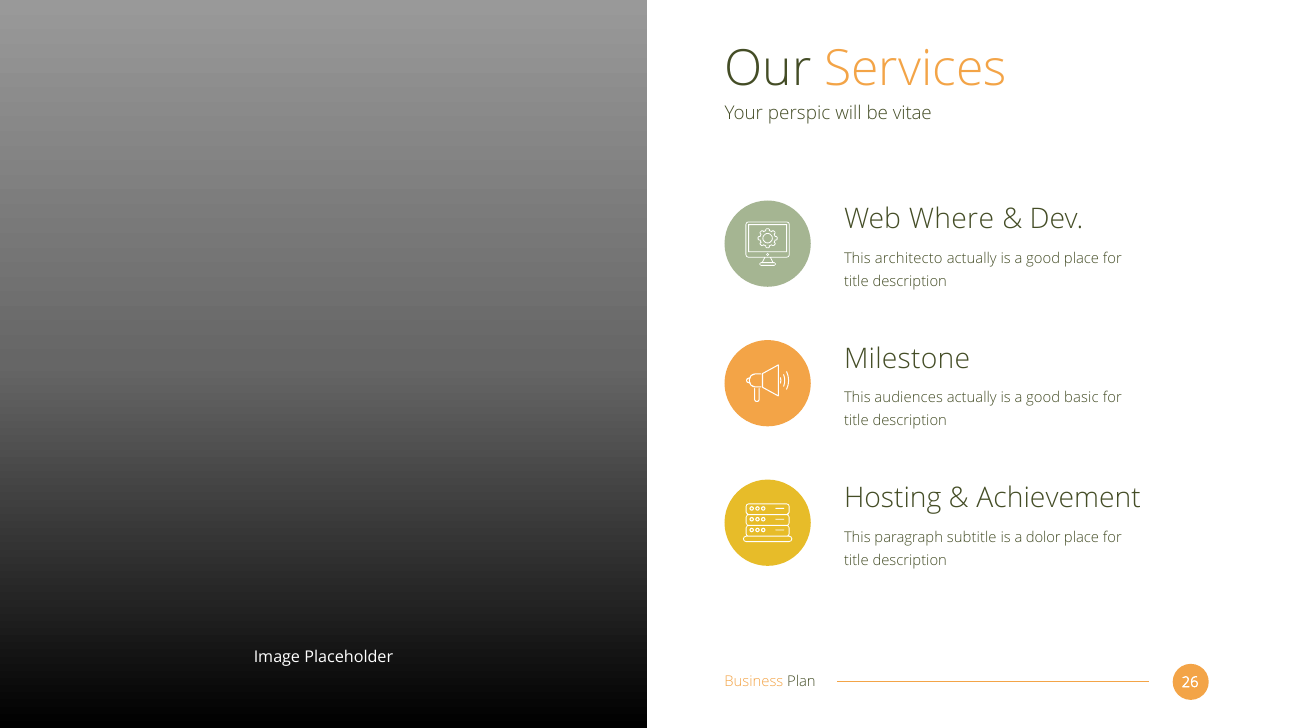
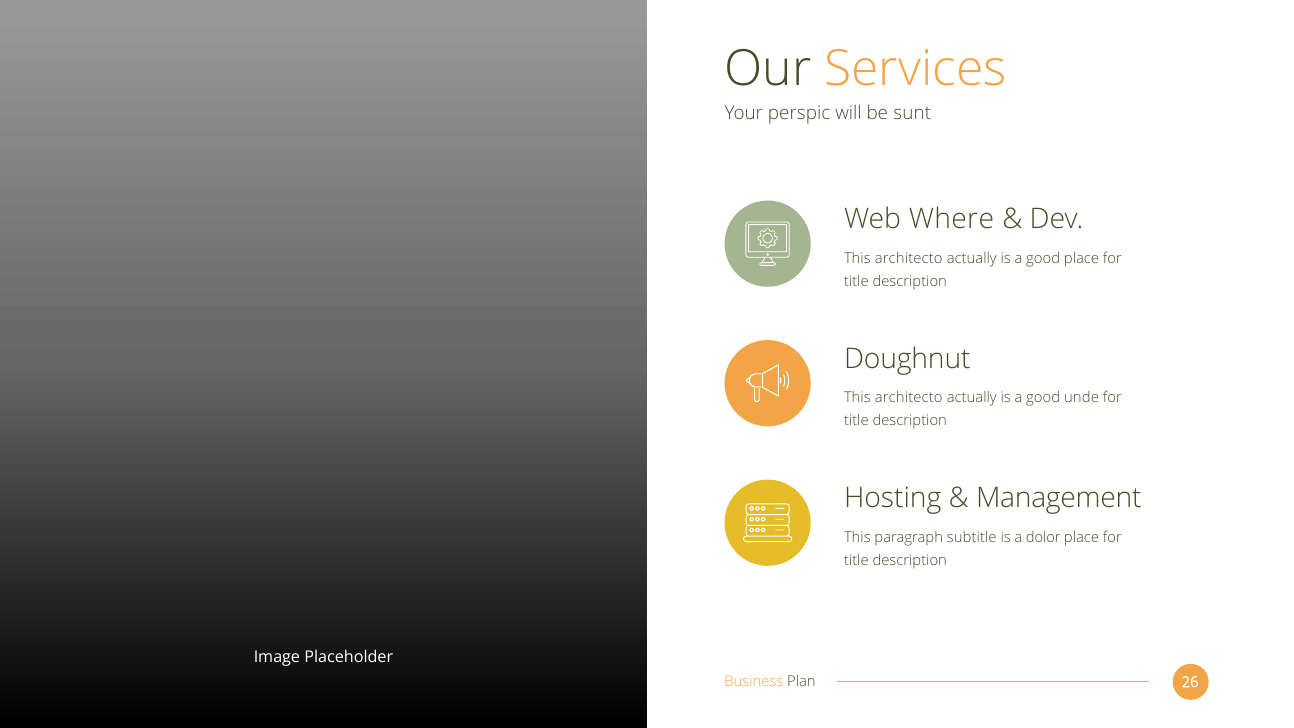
vitae: vitae -> sunt (912, 113)
Milestone: Milestone -> Doughnut (907, 359)
audiences: audiences -> architecto (909, 398)
basic: basic -> unde (1081, 398)
Achievement: Achievement -> Management (1059, 498)
